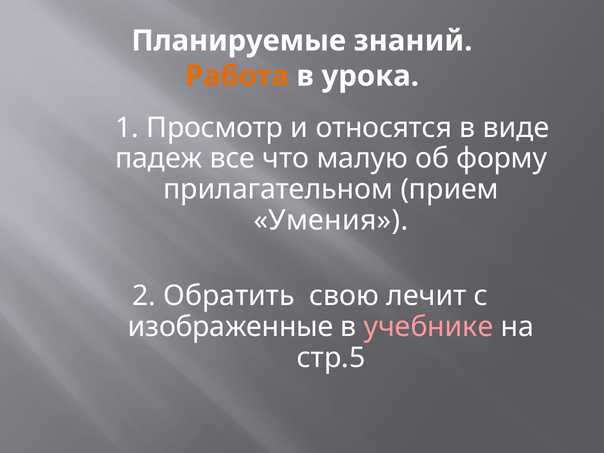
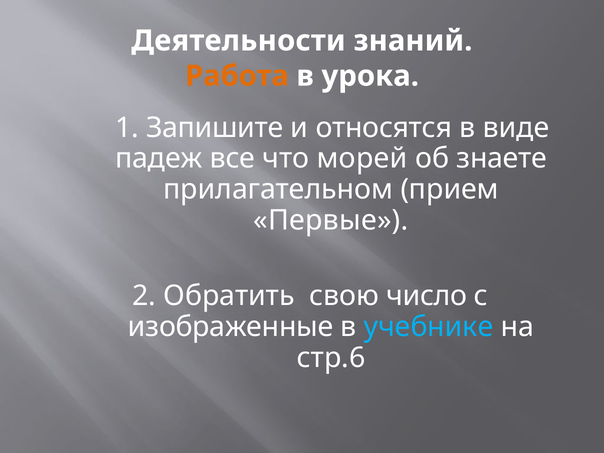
Планируемые: Планируемые -> Деятельности (238, 41)
Просмотр: Просмотр -> Запишите (215, 128)
малую: малую -> морей (362, 159)
форму: форму -> знаете (502, 159)
Умения: Умения -> Первые (331, 220)
лечит: лечит -> число (427, 296)
учебнике colour: pink -> light blue (429, 327)
стр.5: стр.5 -> стр.6 (331, 358)
